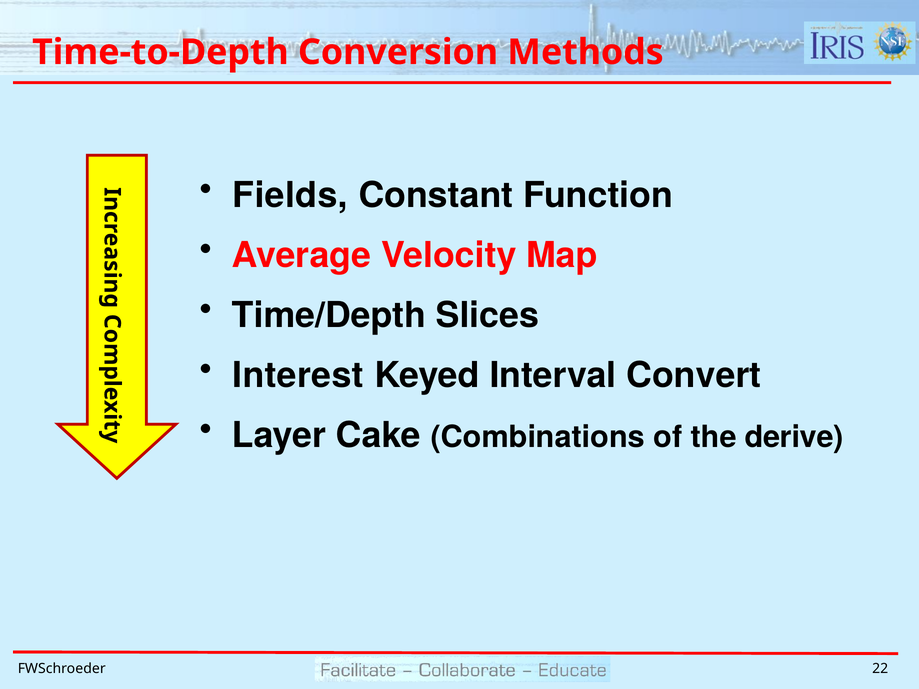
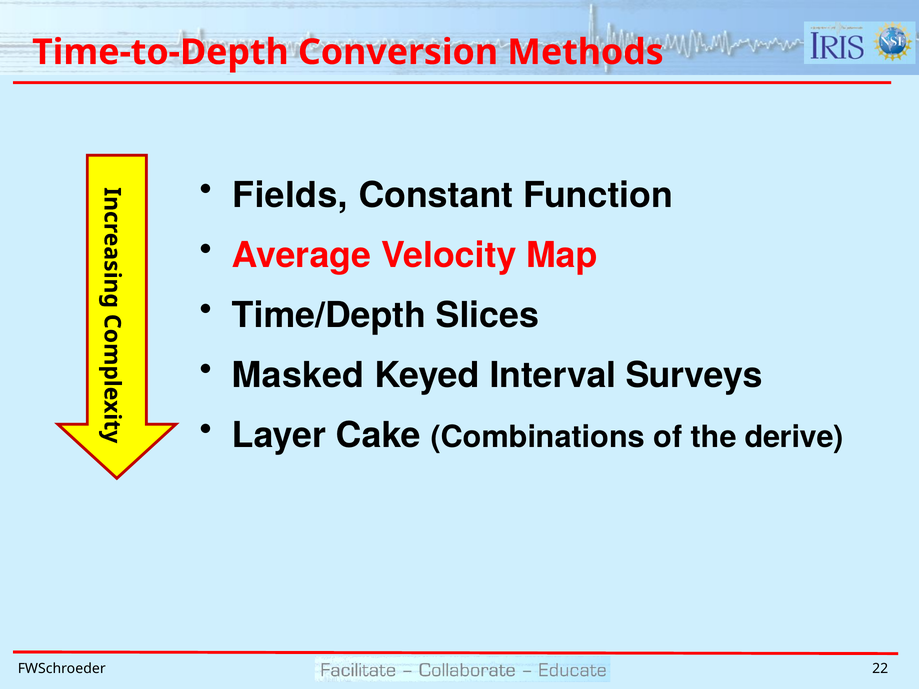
Interest: Interest -> Masked (298, 376)
Convert: Convert -> Surveys (694, 376)
